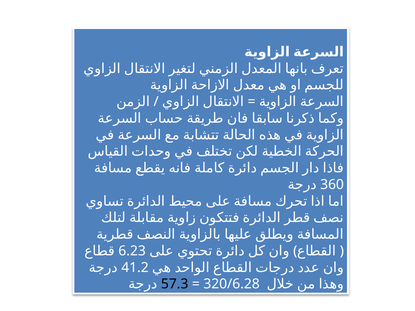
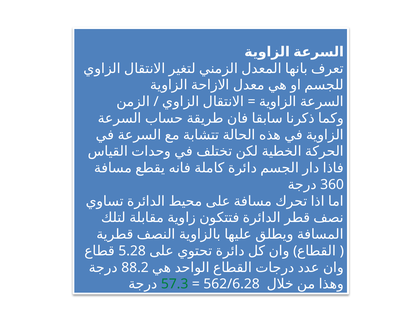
6.23: 6.23 -> 5.28 (132, 251)
41.2: 41.2 -> 88.2 (135, 268)
57.3 colour: black -> green (175, 284)
320/6.28: 320/6.28 -> 562/6.28 (232, 284)
